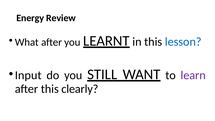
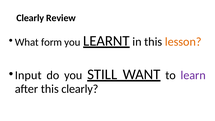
Energy: Energy -> Clearly (30, 18)
What after: after -> form (52, 42)
lesson colour: blue -> orange (183, 42)
